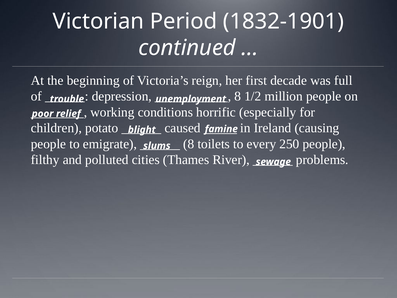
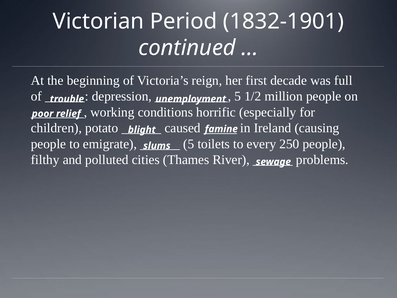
8: 8 -> 5 (238, 96)
8: 8 -> 5 (189, 144)
